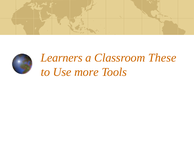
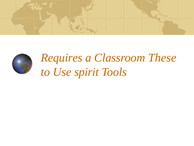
Learners: Learners -> Requires (62, 58)
more: more -> spirit (87, 72)
